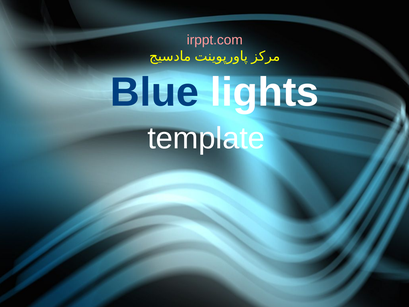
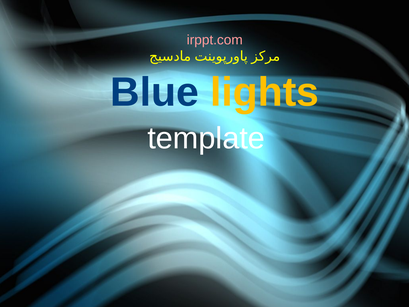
lights colour: white -> yellow (265, 92)
